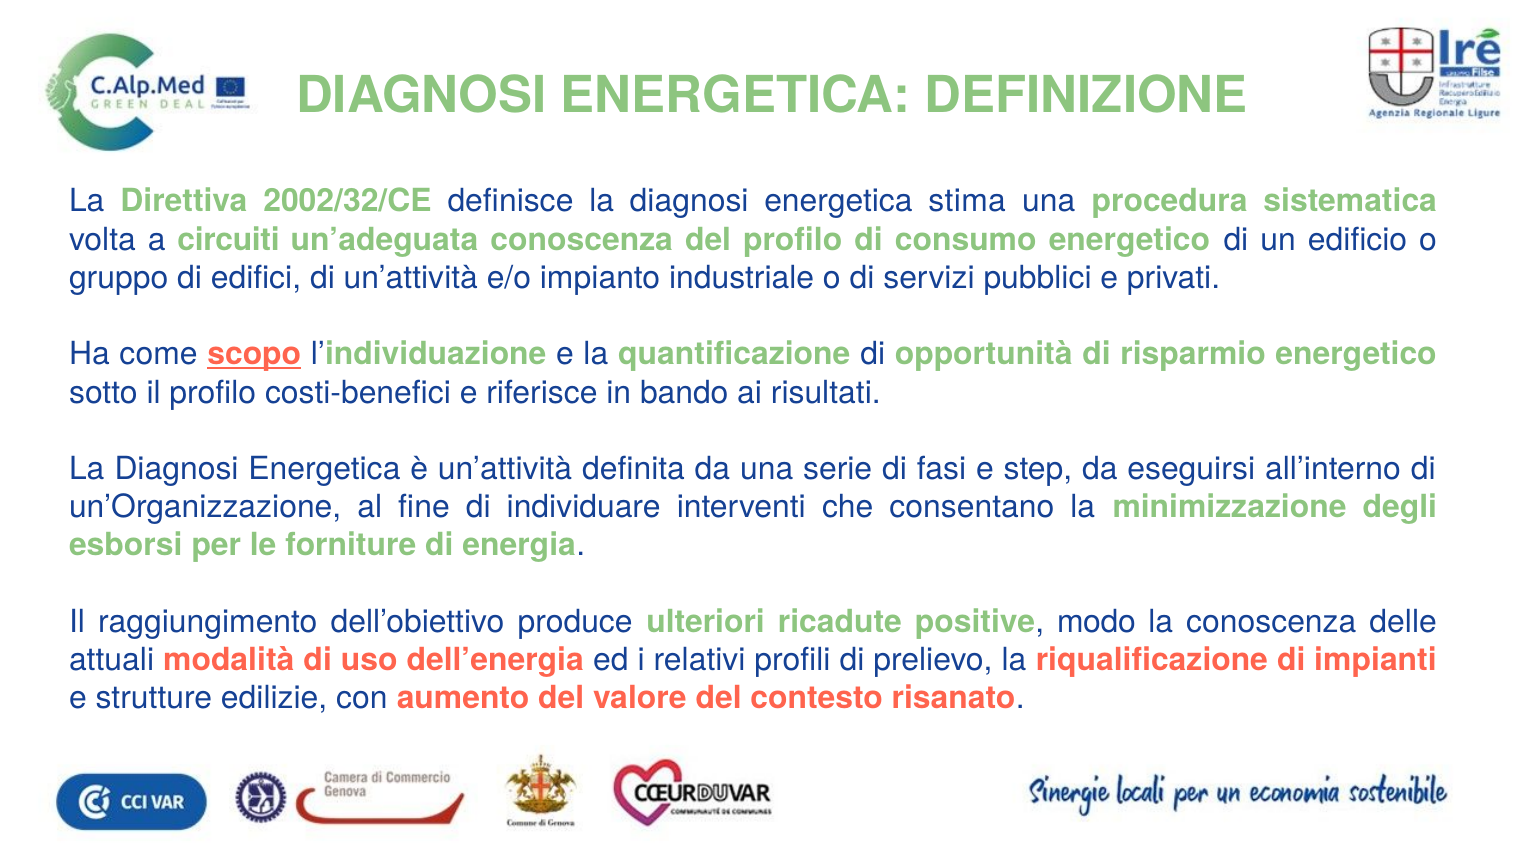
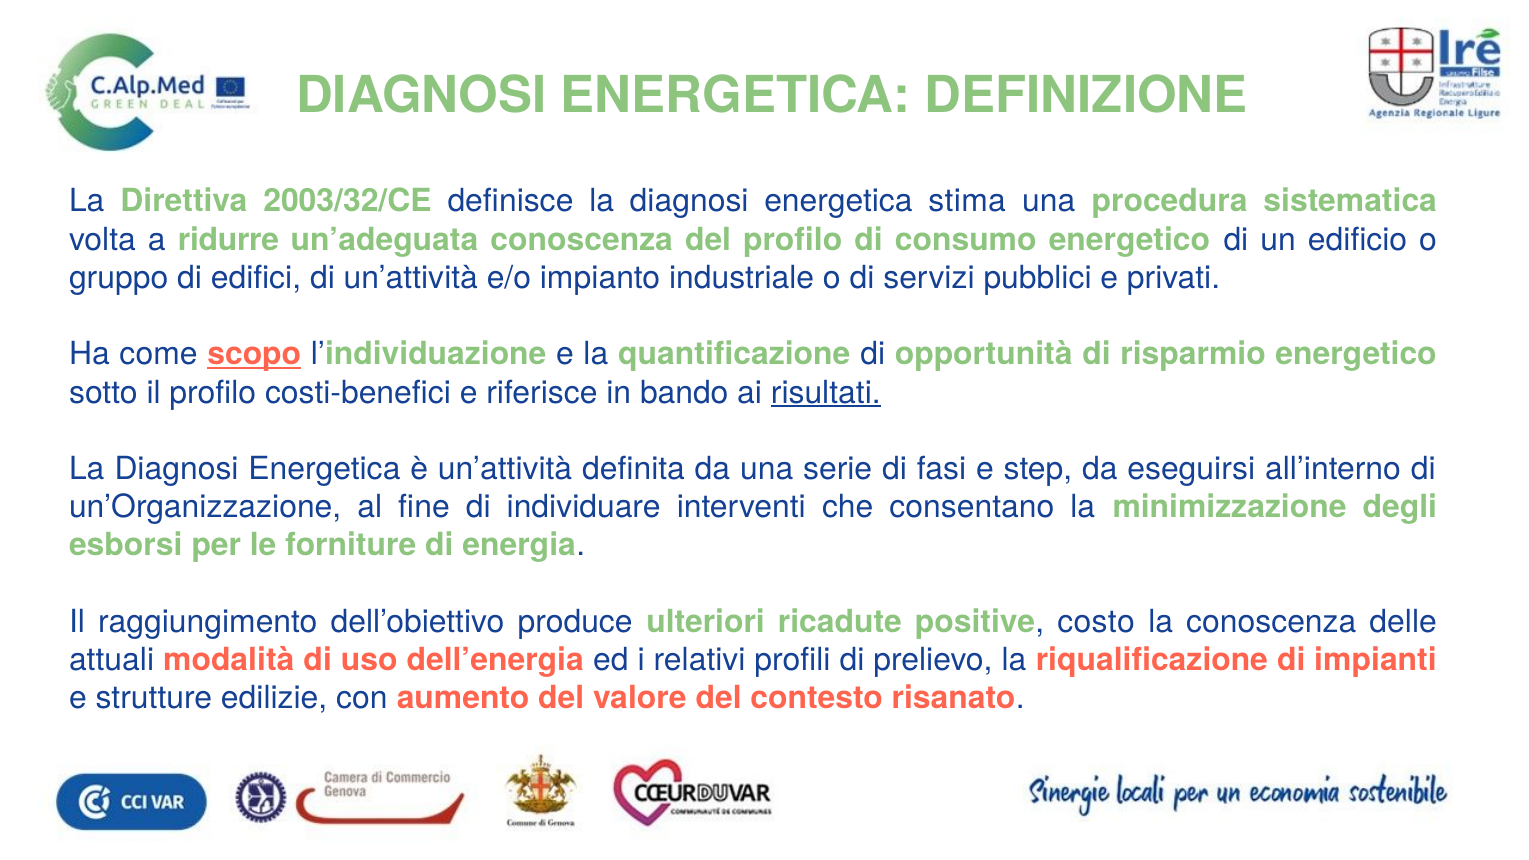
2002/32/CE: 2002/32/CE -> 2003/32/CE (347, 201)
circuiti: circuiti -> ridurre (228, 240)
risultati underline: none -> present (826, 393)
modo: modo -> costo (1096, 622)
